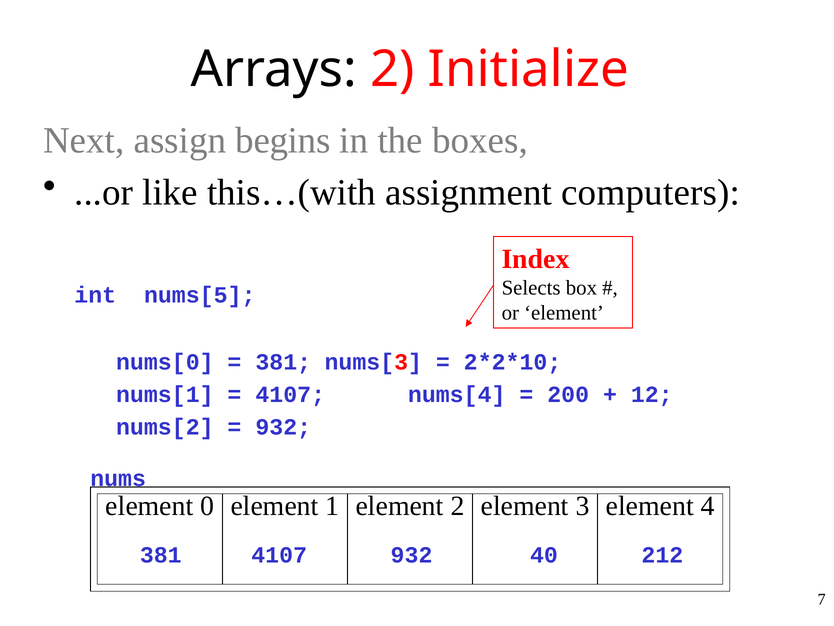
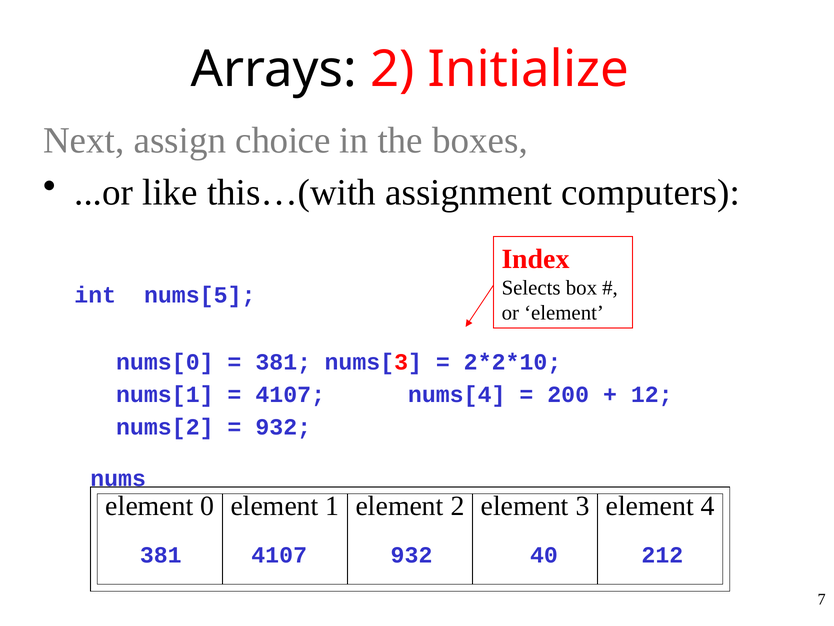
begins: begins -> choice (283, 140)
